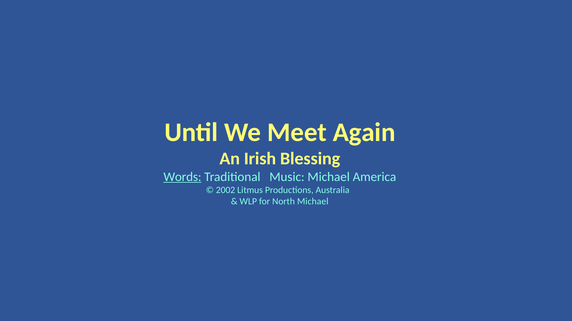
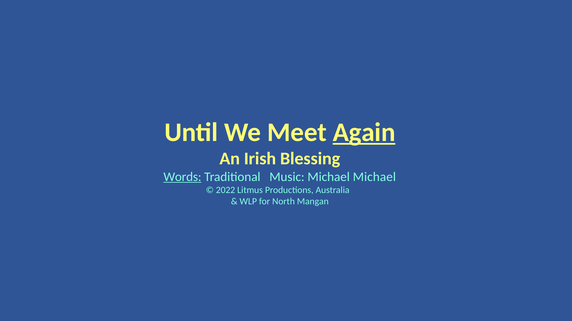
Again underline: none -> present (364, 133)
Michael America: America -> Michael (374, 177)
2002: 2002 -> 2022 (226, 191)
North Michael: Michael -> Mangan (313, 202)
